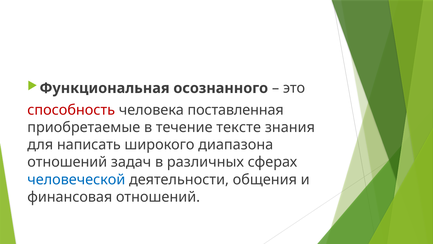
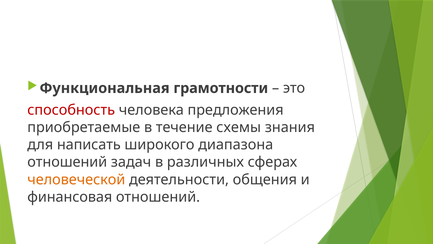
осознанного: осознанного -> грамотности (221, 88)
поставленная: поставленная -> предложения (236, 110)
тексте: тексте -> схемы (239, 127)
человеческой colour: blue -> orange (76, 179)
